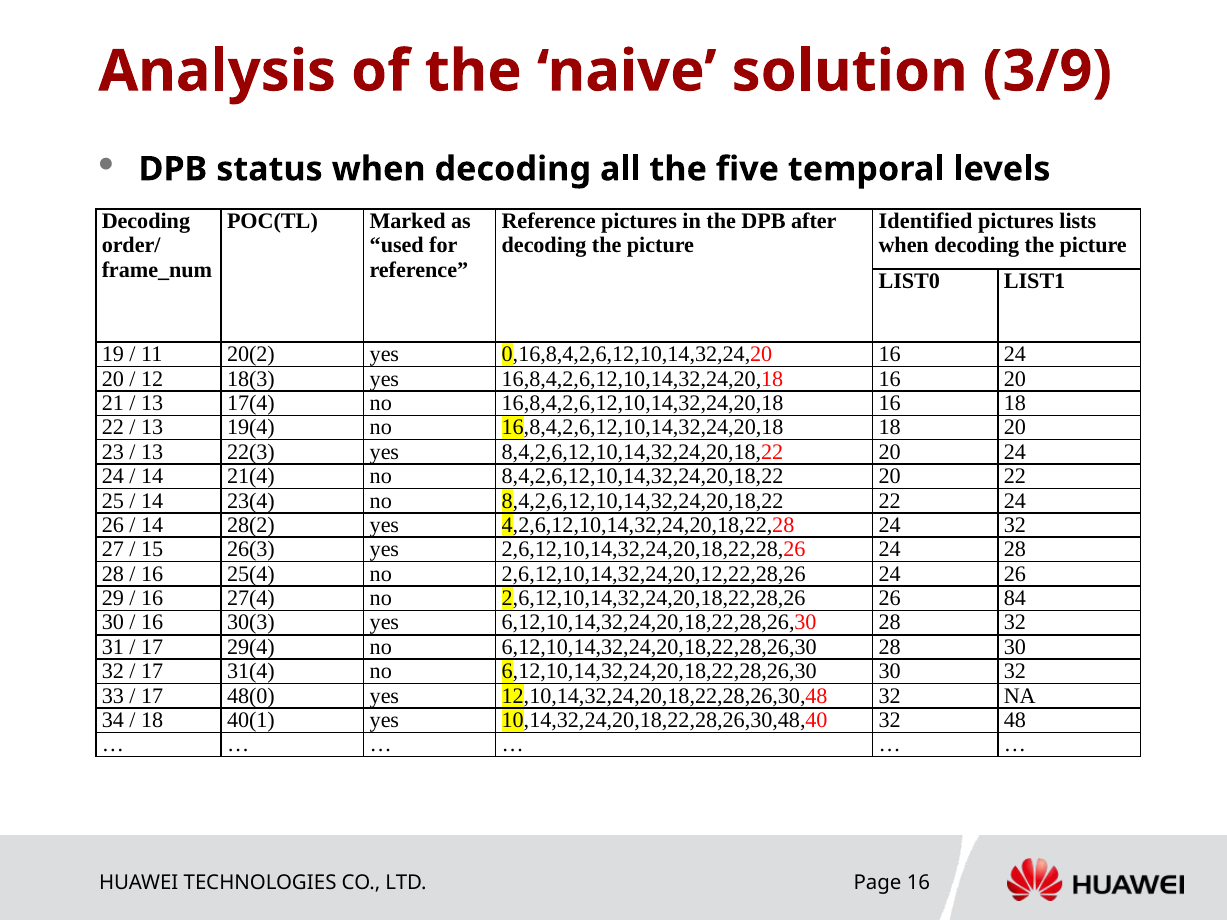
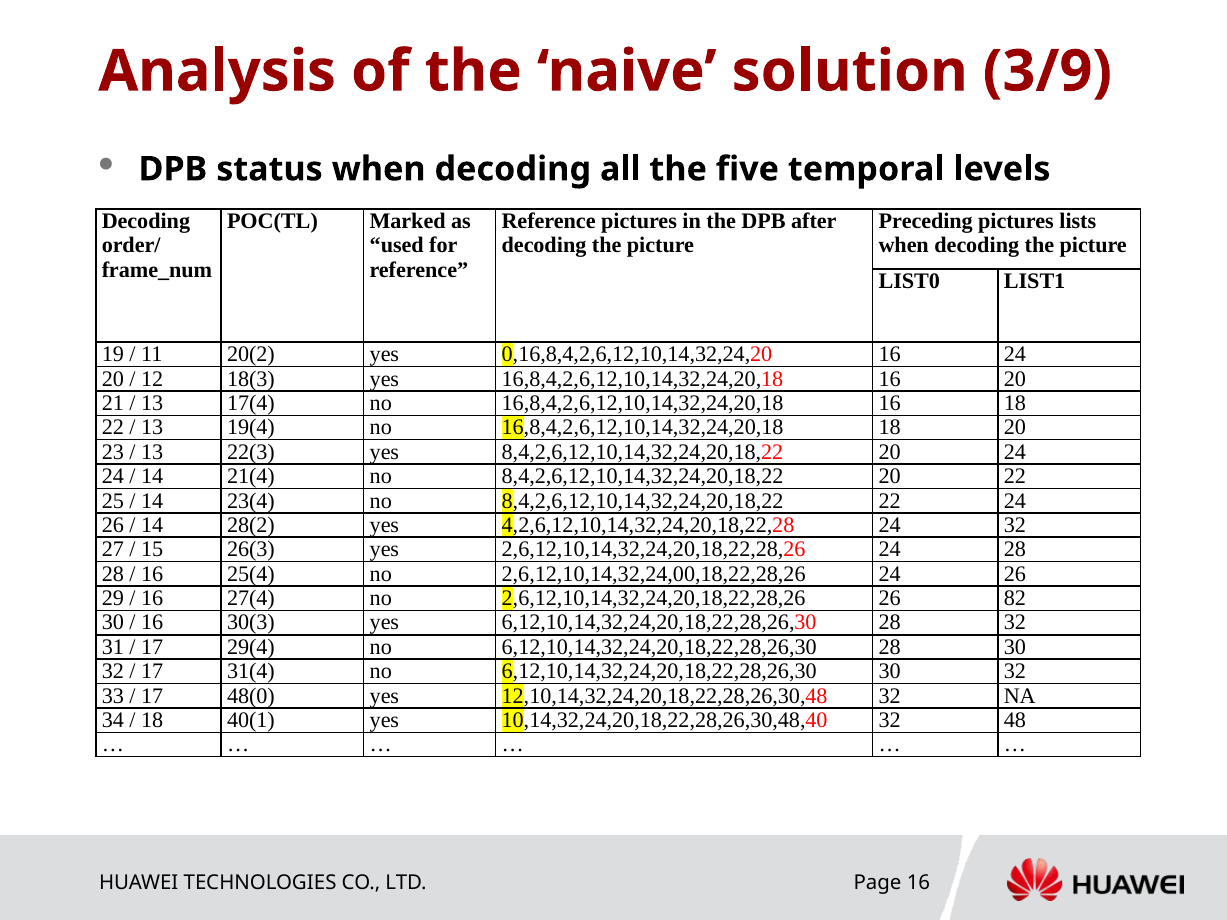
Identified: Identified -> Preceding (926, 221)
2,6,12,10,14,32,24,20,12,22,28,26: 2,6,12,10,14,32,24,20,12,22,28,26 -> 2,6,12,10,14,32,24,00,18,22,28,26 (654, 574)
84: 84 -> 82 (1015, 598)
